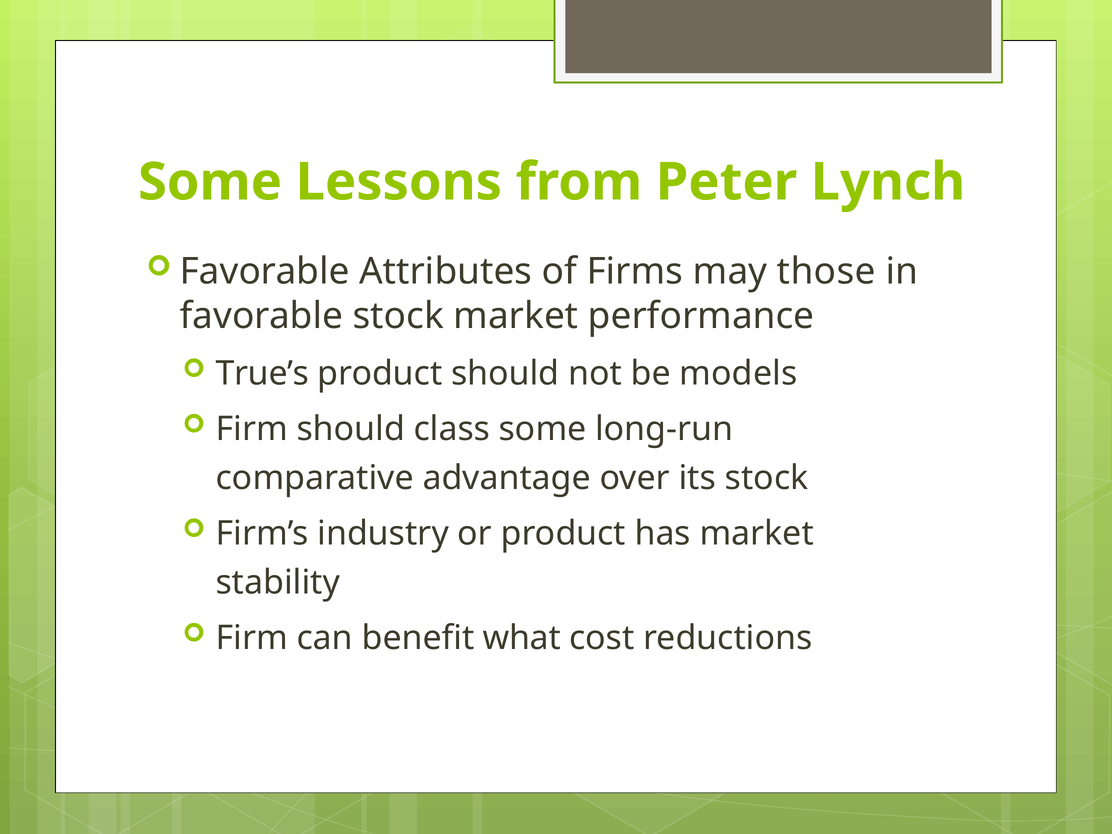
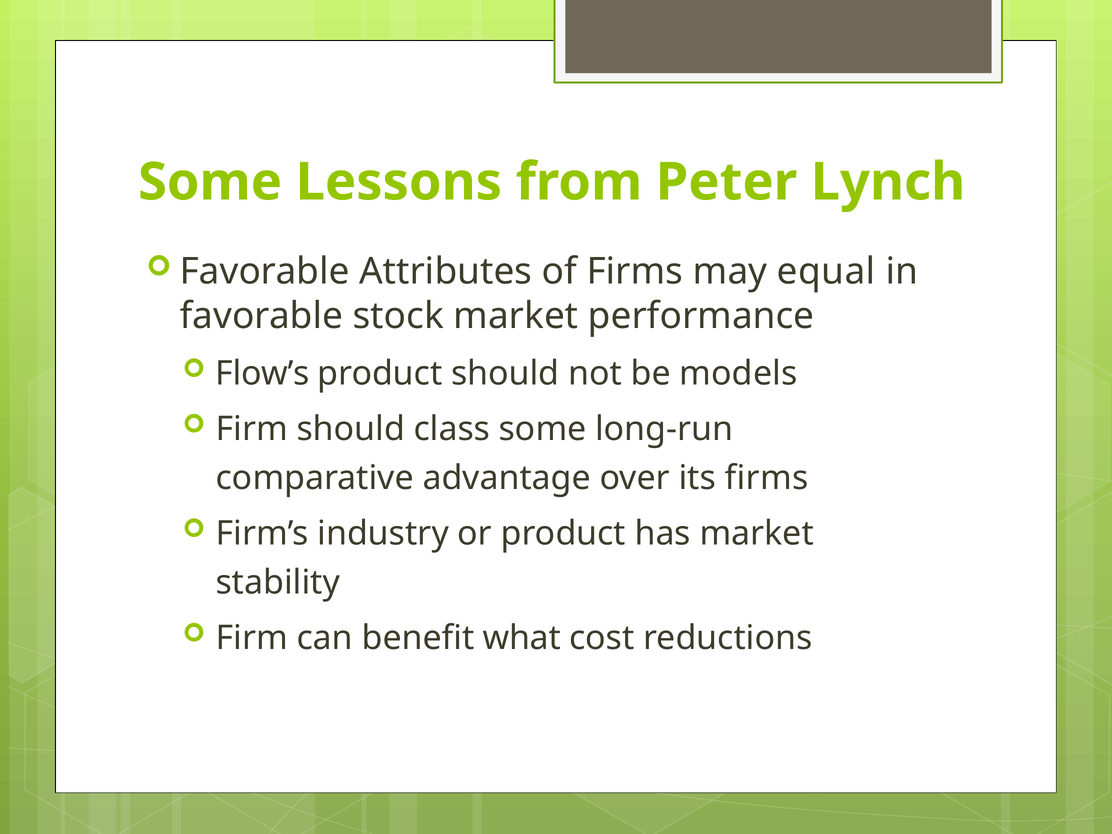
those: those -> equal (826, 272)
True’s: True’s -> Flow’s (262, 373)
its stock: stock -> firms (767, 478)
